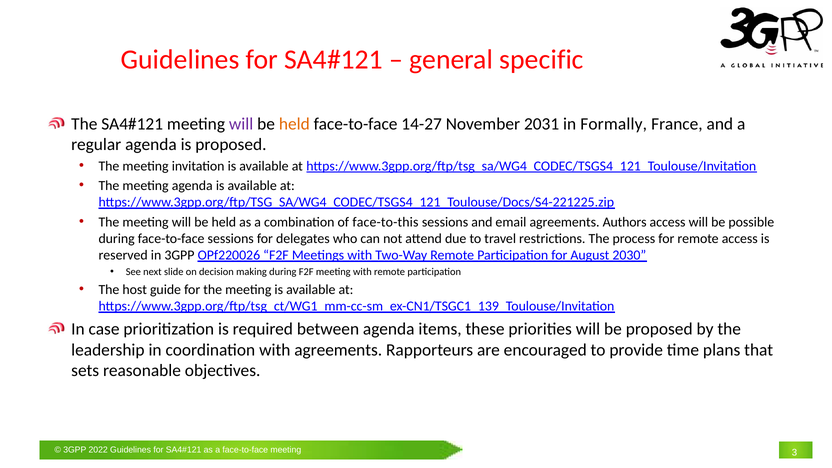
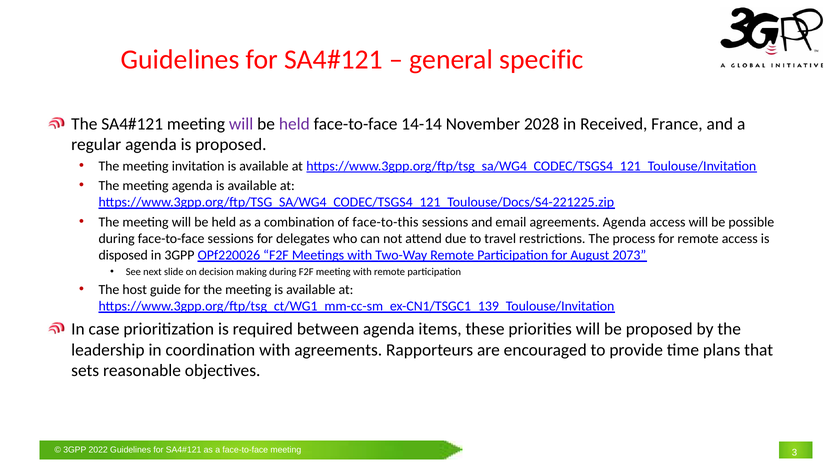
held colour: orange -> purple (294, 124)
14-27: 14-27 -> 14-14 (422, 124)
2031: 2031 -> 2028 (542, 124)
Formally: Formally -> Received (614, 124)
agreements Authors: Authors -> Agenda (624, 222)
reserved: reserved -> disposed (123, 255)
2030: 2030 -> 2073 (629, 255)
